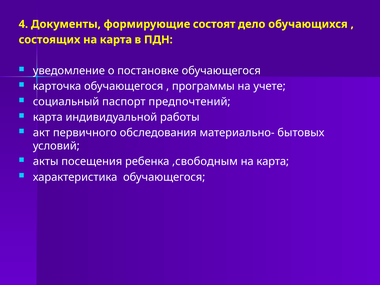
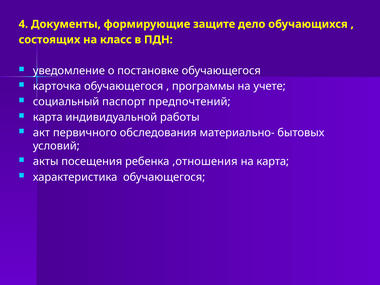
состоят: состоят -> защите (214, 24)
состоящих на карта: карта -> класс (116, 40)
,свободным: ,свободным -> ,отношения (205, 162)
